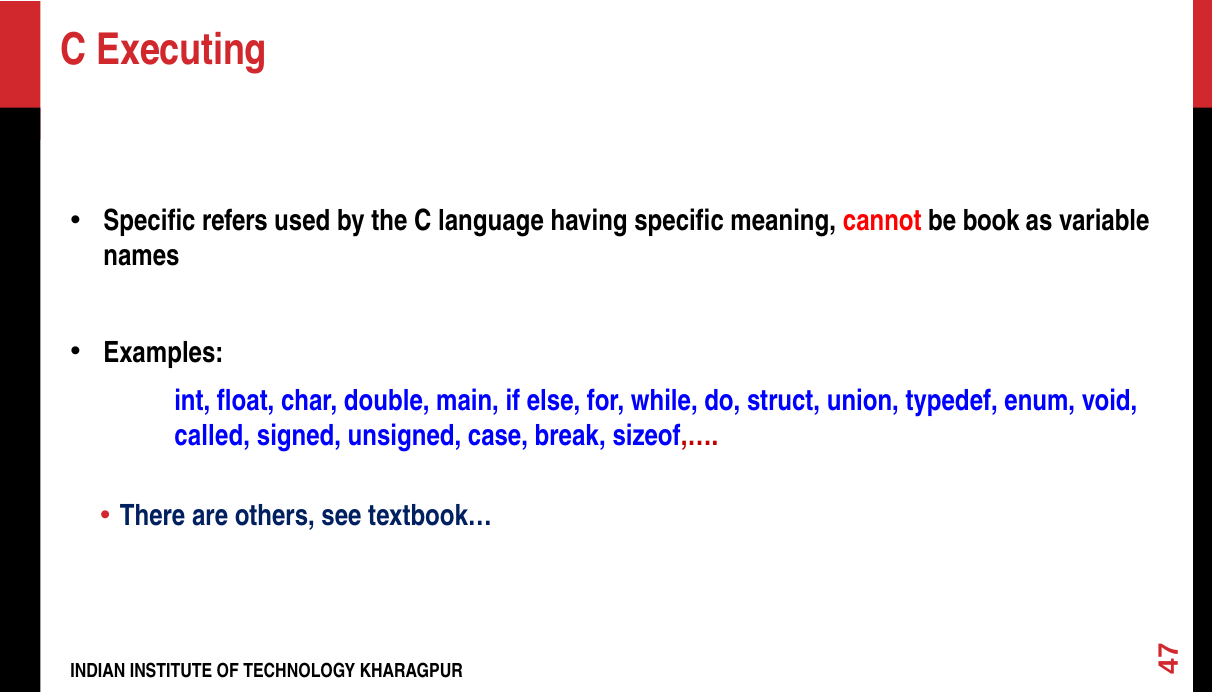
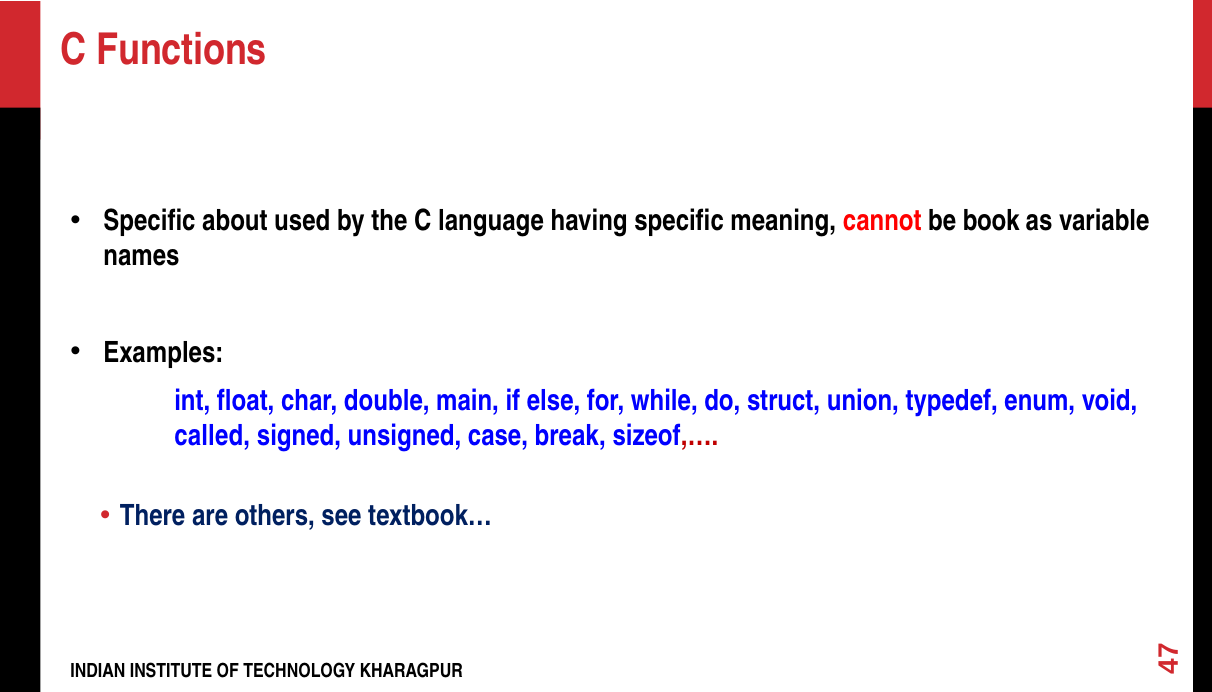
Executing: Executing -> Functions (182, 50)
refers: refers -> about (235, 221)
